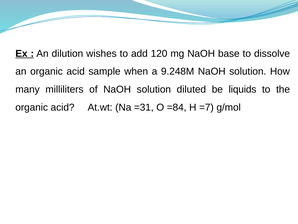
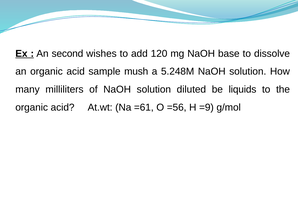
dilution: dilution -> second (67, 53)
when: when -> mush (136, 71)
9.248M: 9.248M -> 5.248M (178, 71)
=31: =31 -> =61 (144, 107)
=84: =84 -> =56 (177, 107)
=7: =7 -> =9 (206, 107)
